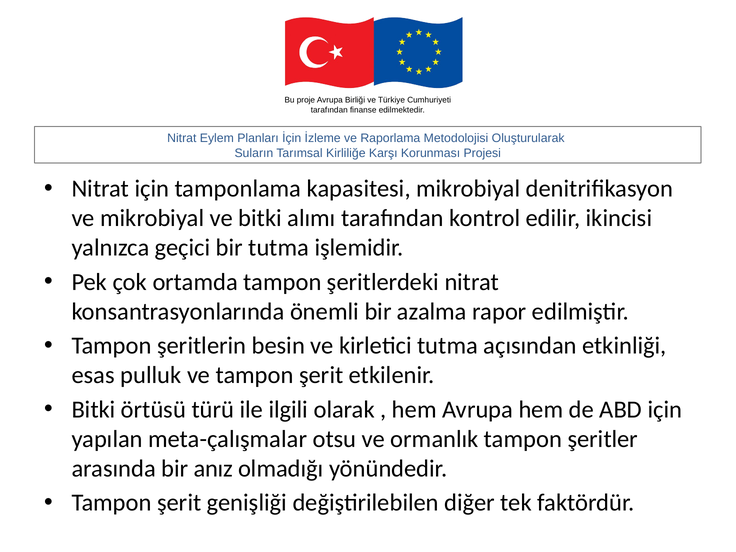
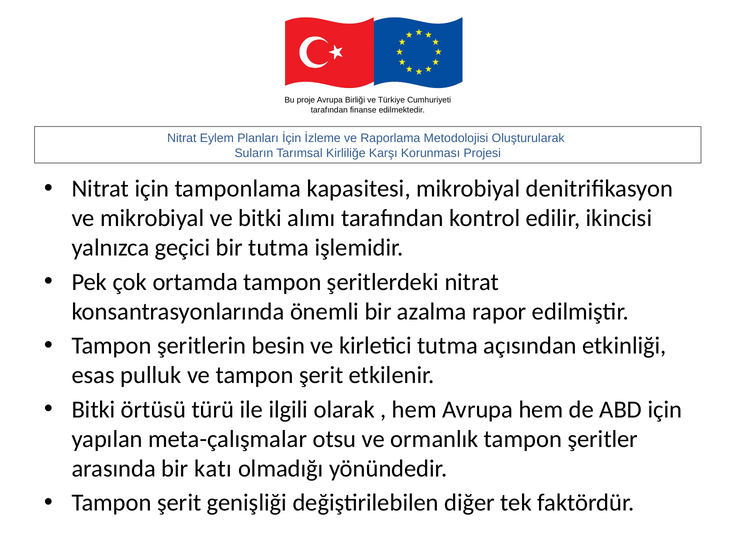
anız: anız -> katı (213, 469)
